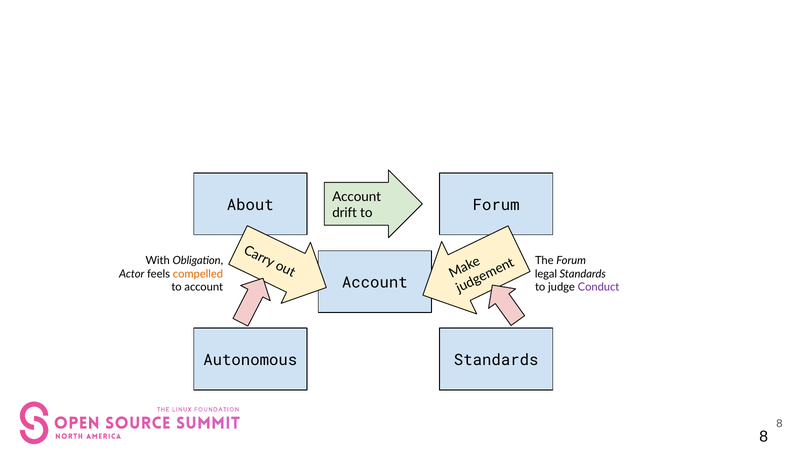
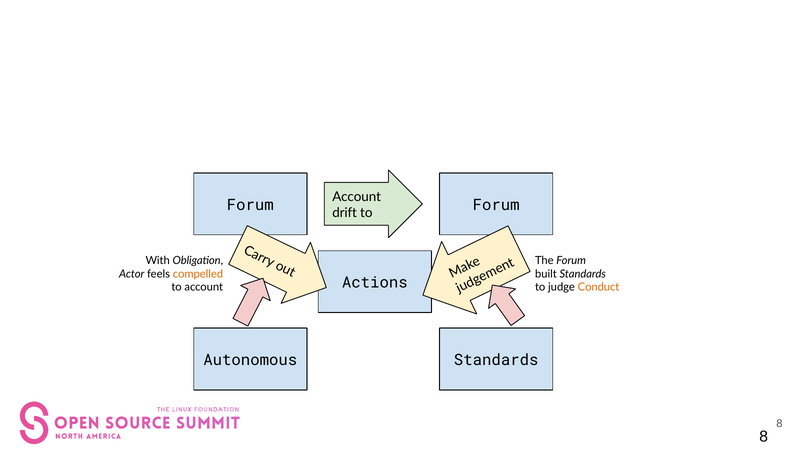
About: About -> Forum (250, 205)
legal: legal -> built (546, 274)
Account: Account -> Actions (375, 283)
Conduct colour: purple -> orange (599, 287)
